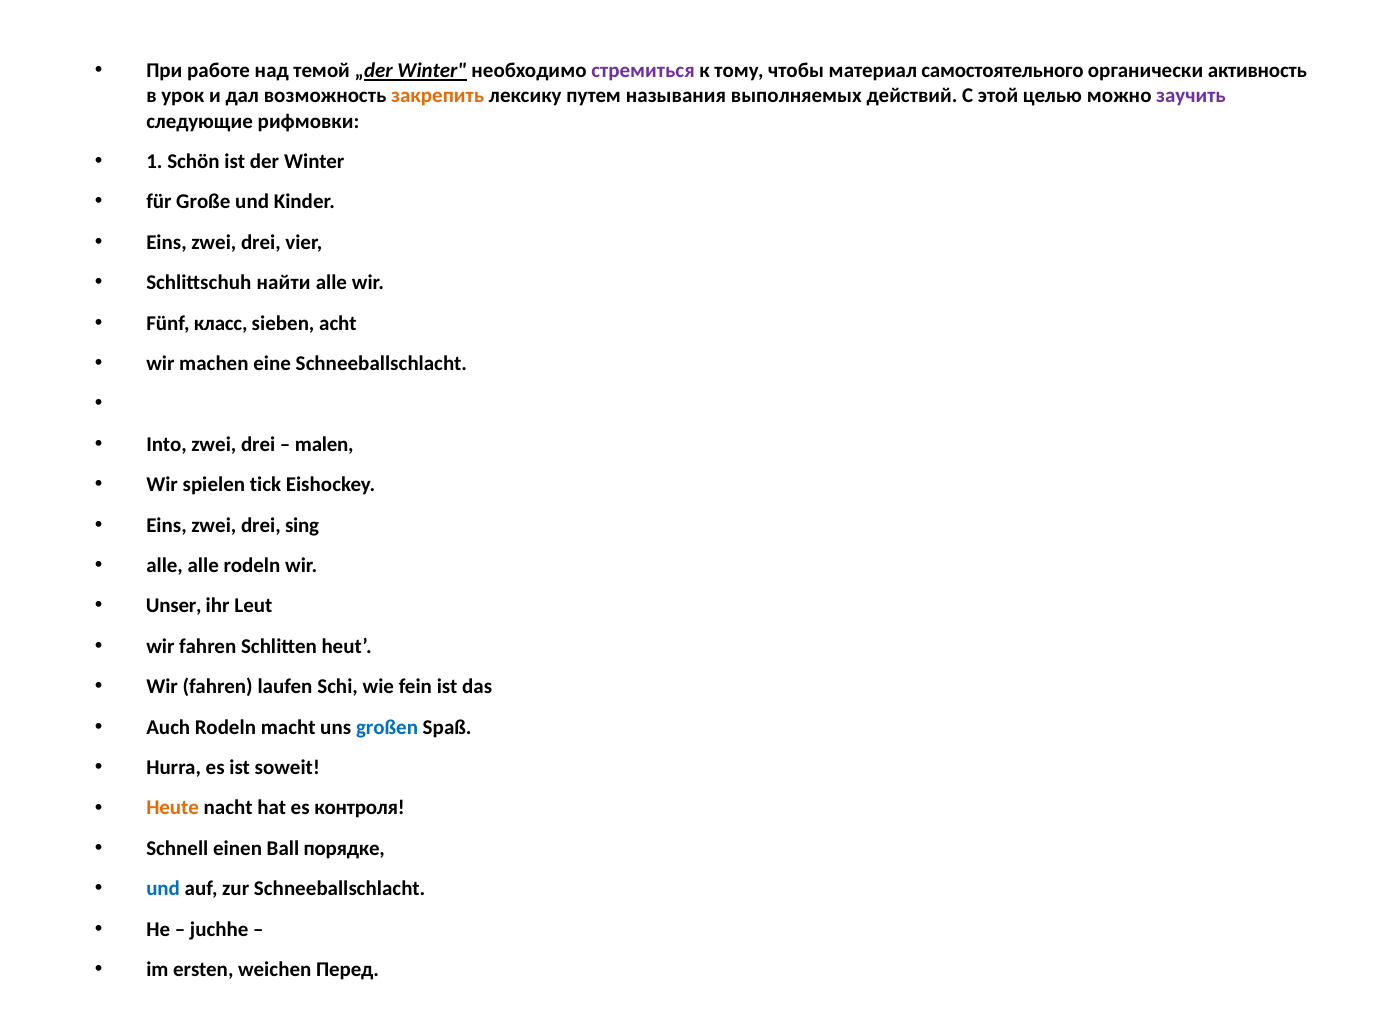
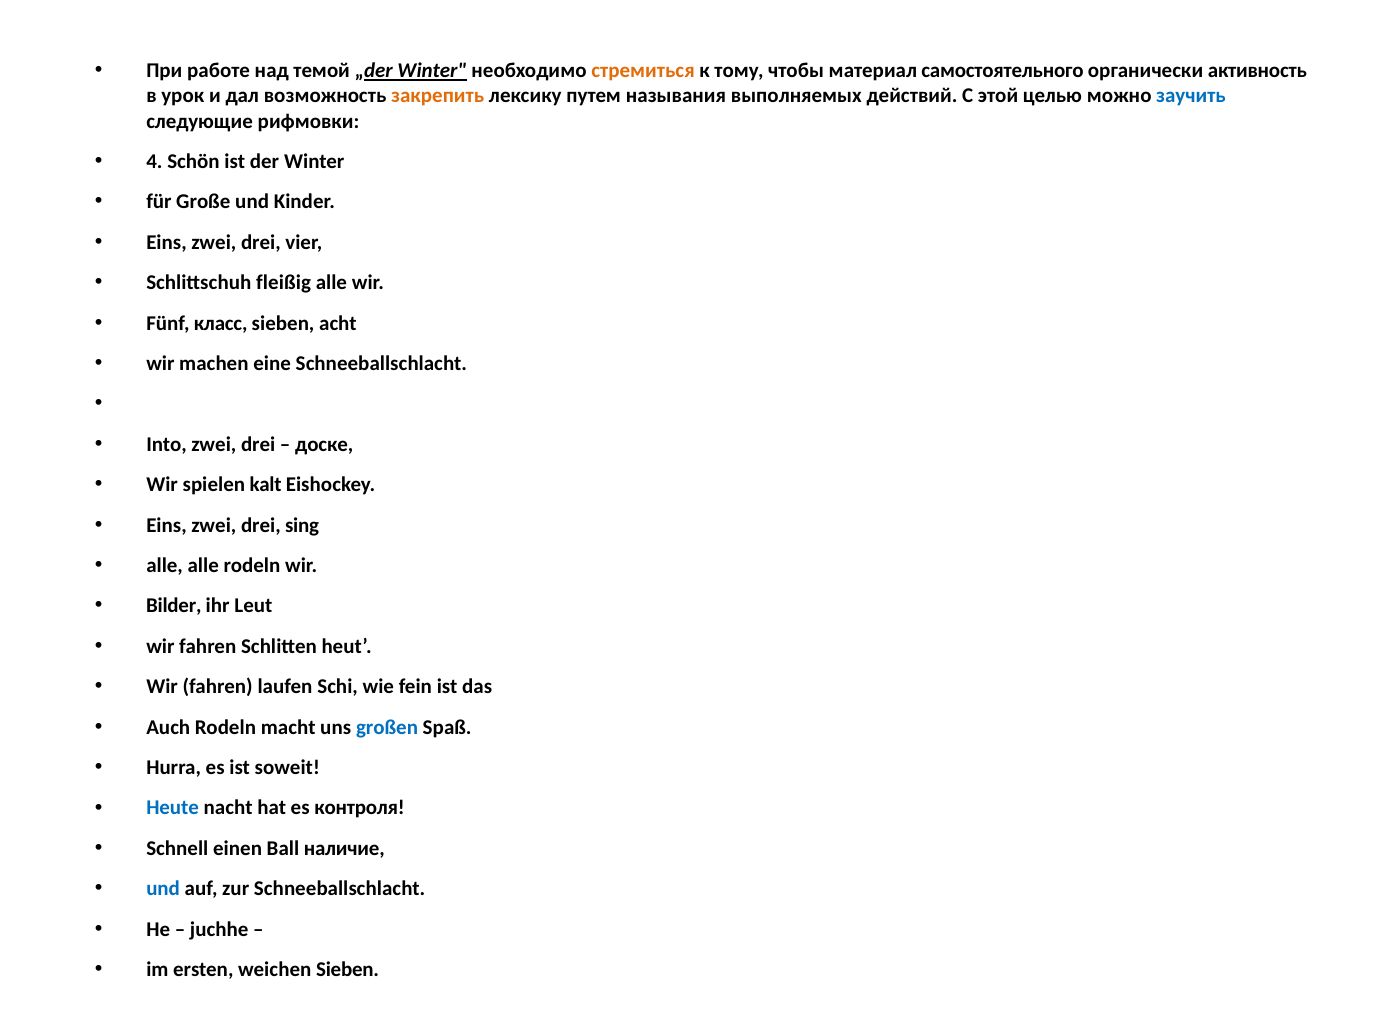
стремиться colour: purple -> orange (643, 71)
заучить colour: purple -> blue (1191, 96)
1: 1 -> 4 (154, 162)
найти: найти -> fleißig (284, 283)
malen: malen -> доске (324, 445)
tick: tick -> kalt (266, 485)
Unser: Unser -> Bilder (174, 606)
Heute colour: orange -> blue (173, 809)
порядке: порядке -> наличие (344, 849)
weichen Перед: Перед -> Sieben (348, 970)
